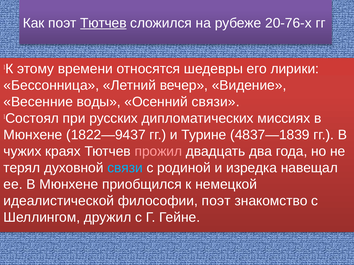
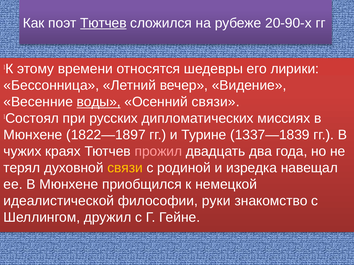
20-76-х: 20-76-х -> 20-90-х (288, 23)
воды underline: none -> present (99, 102)
1822—9437: 1822—9437 -> 1822—1897 (106, 135)
4837—1839: 4837—1839 -> 1337—1839 (270, 135)
связи colour: light blue -> yellow (125, 168)
философии поэт: поэт -> руки (216, 201)
